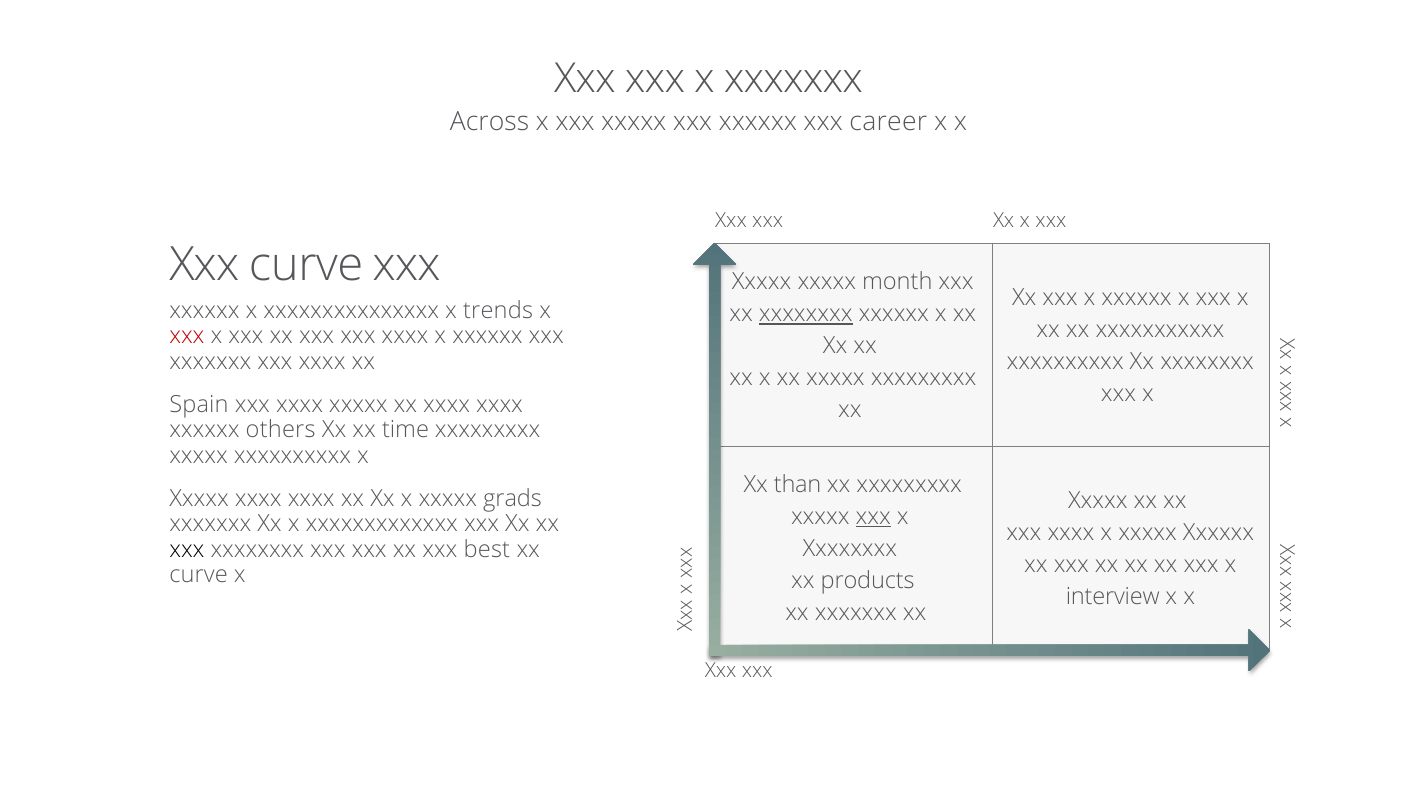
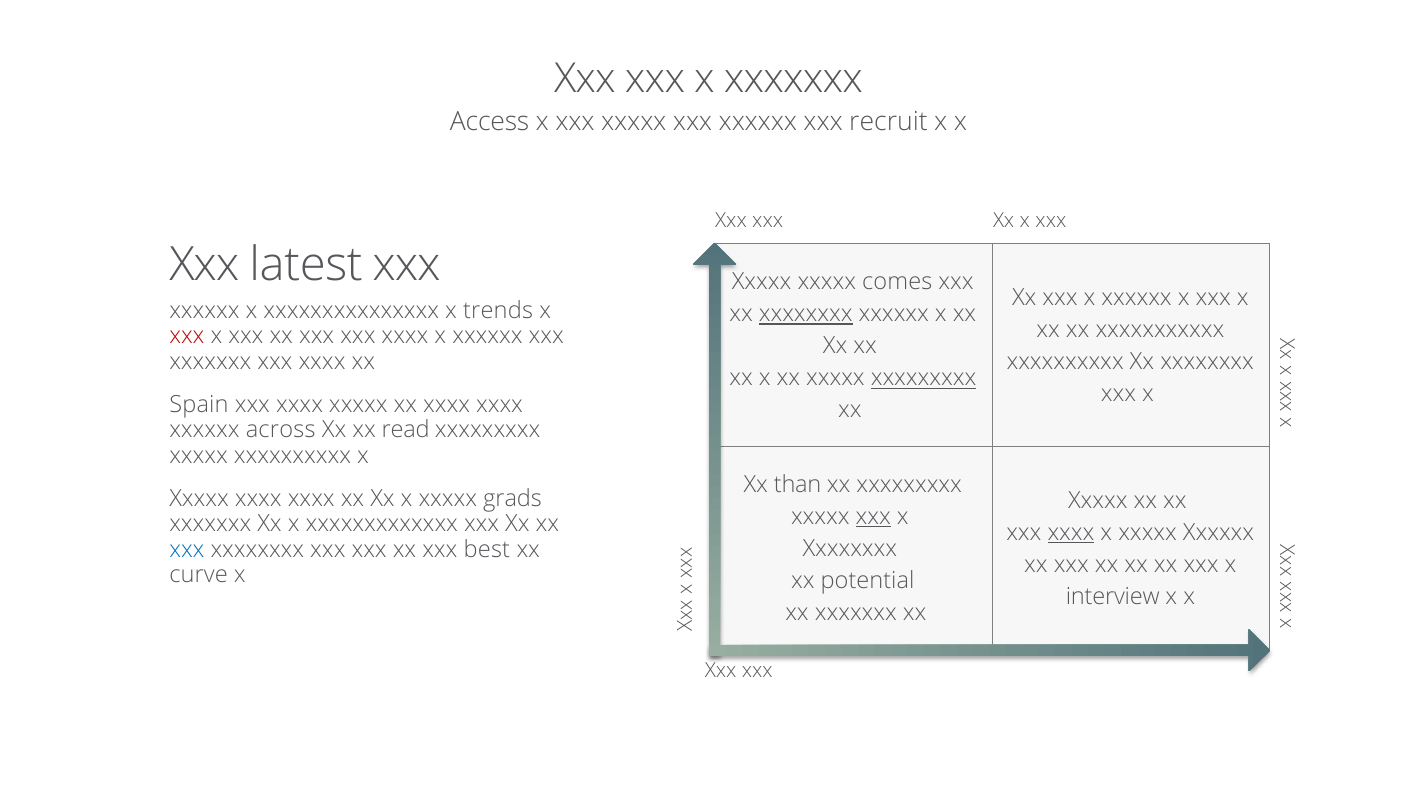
Across: Across -> Access (490, 122)
career: career -> recruit (888, 122)
Xxx curve: curve -> latest (306, 265)
month: month -> comes (897, 282)
xxxxxxxxx underline: none -> present (924, 378)
others: others -> across (281, 430)
time: time -> read (406, 430)
xxxx underline: none -> present (1071, 533)
xxx colour: black -> blue (187, 550)
products: products -> potential (868, 581)
